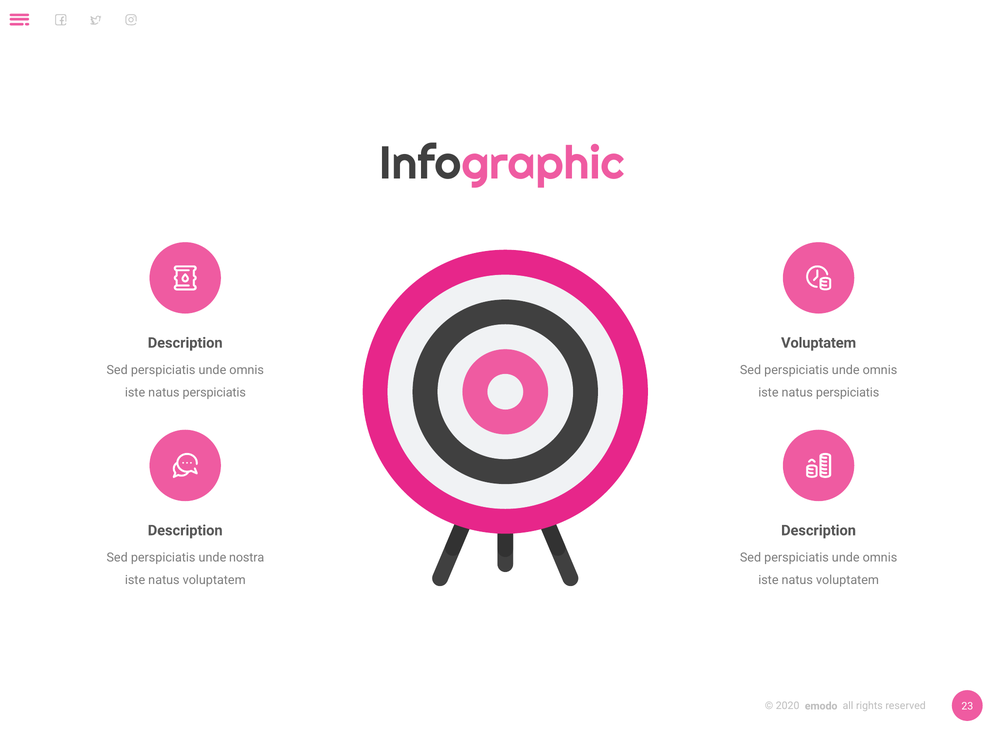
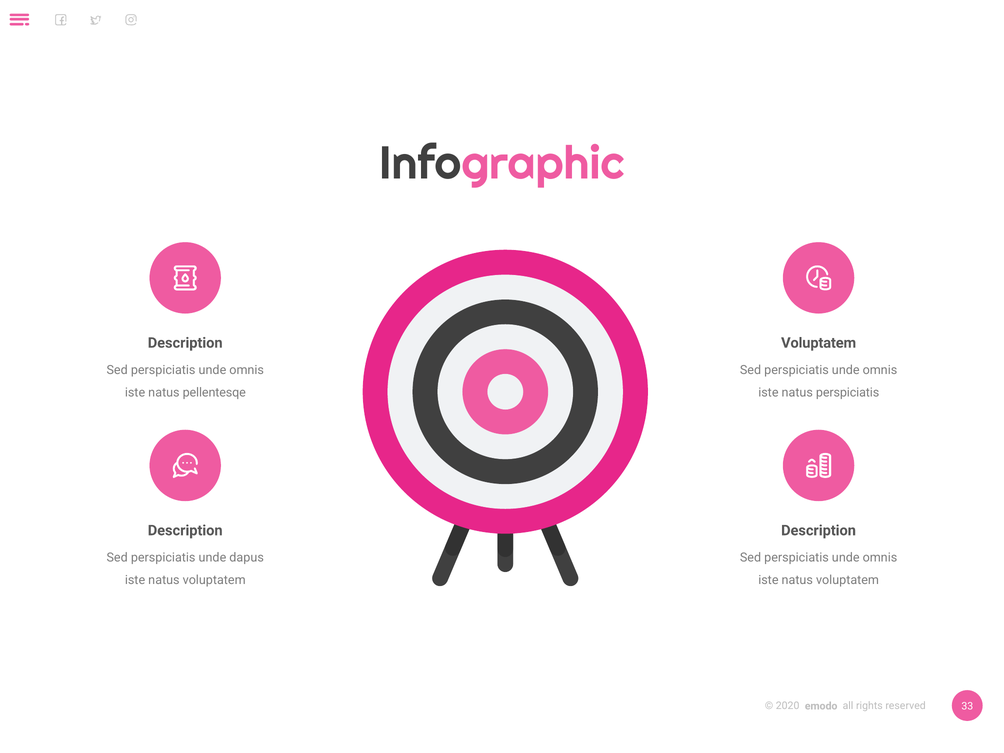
perspiciatis: perspiciatis -> pellentesqe (214, 393)
nostra: nostra -> dapus (247, 558)
23: 23 -> 33 (967, 706)
